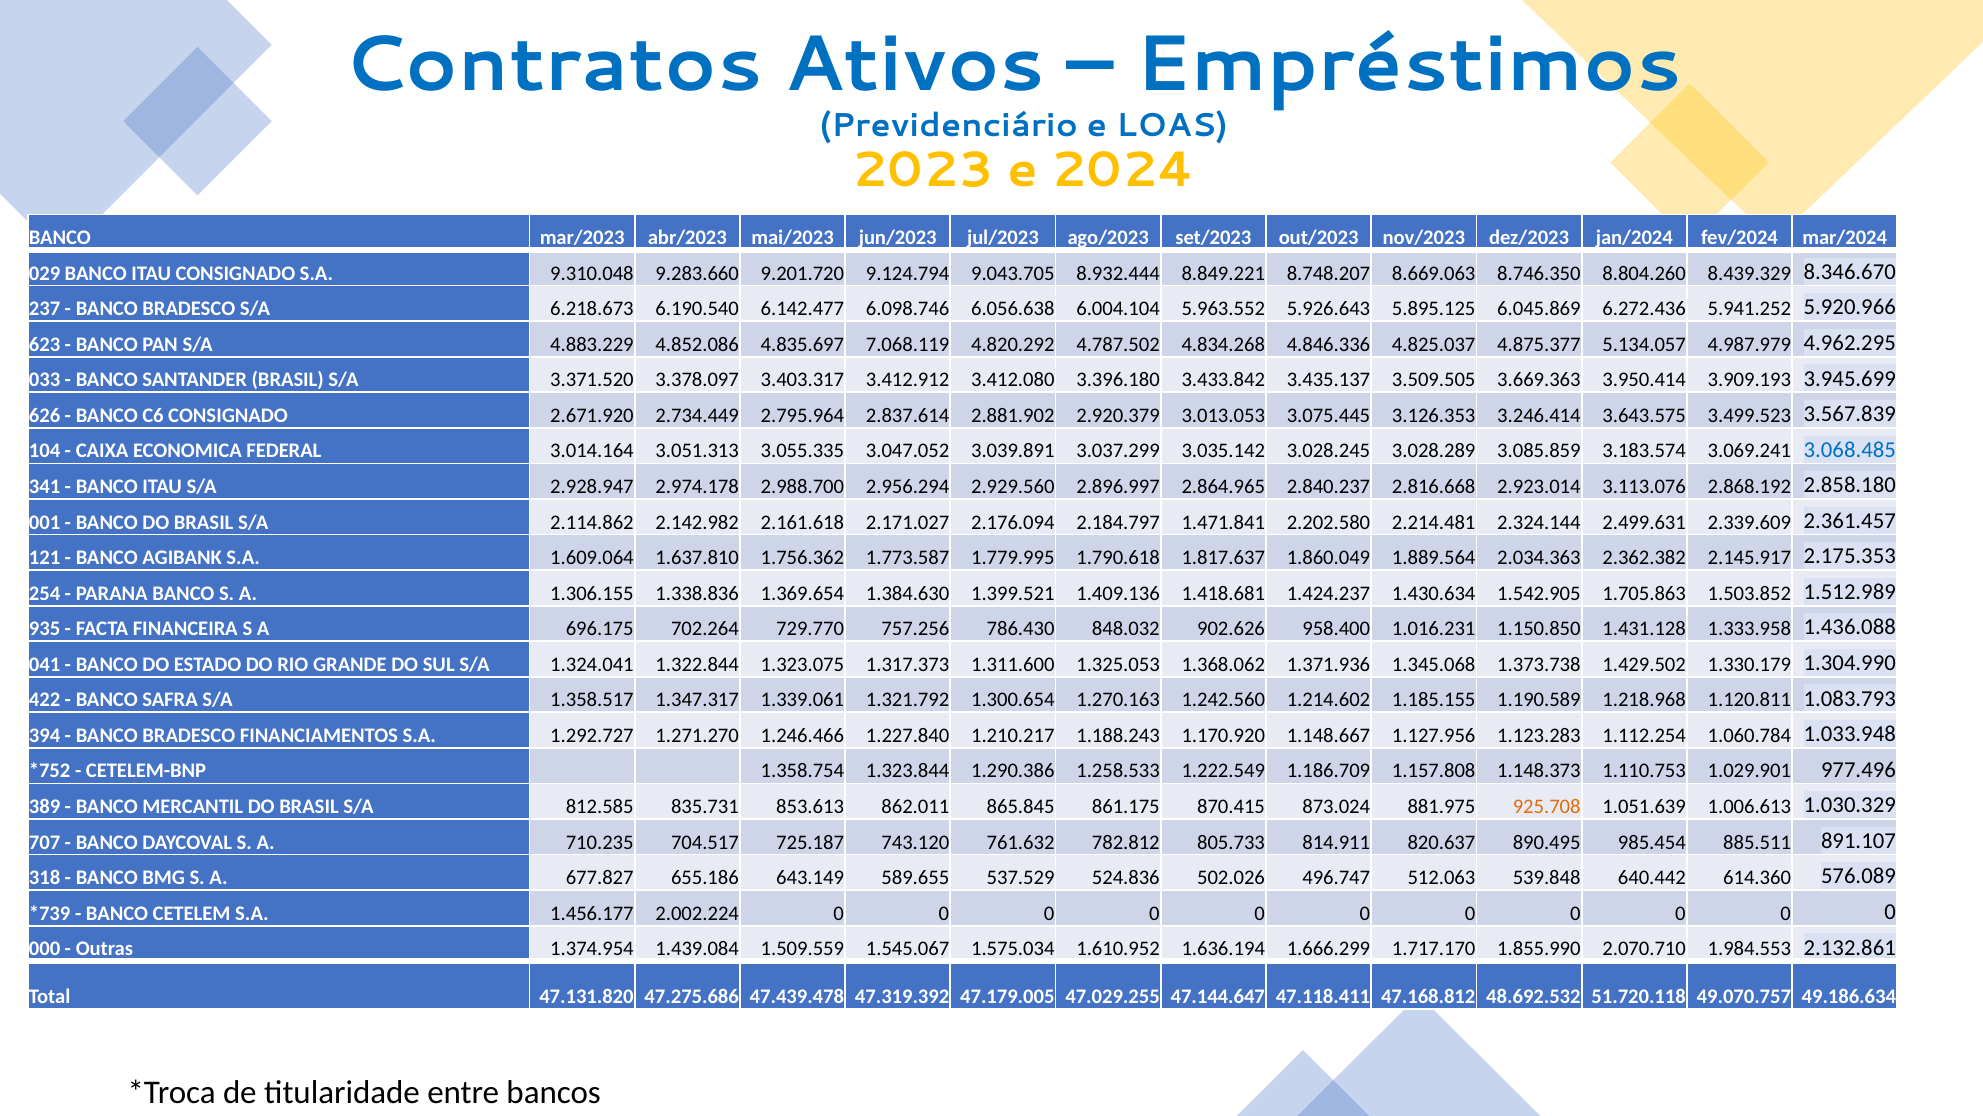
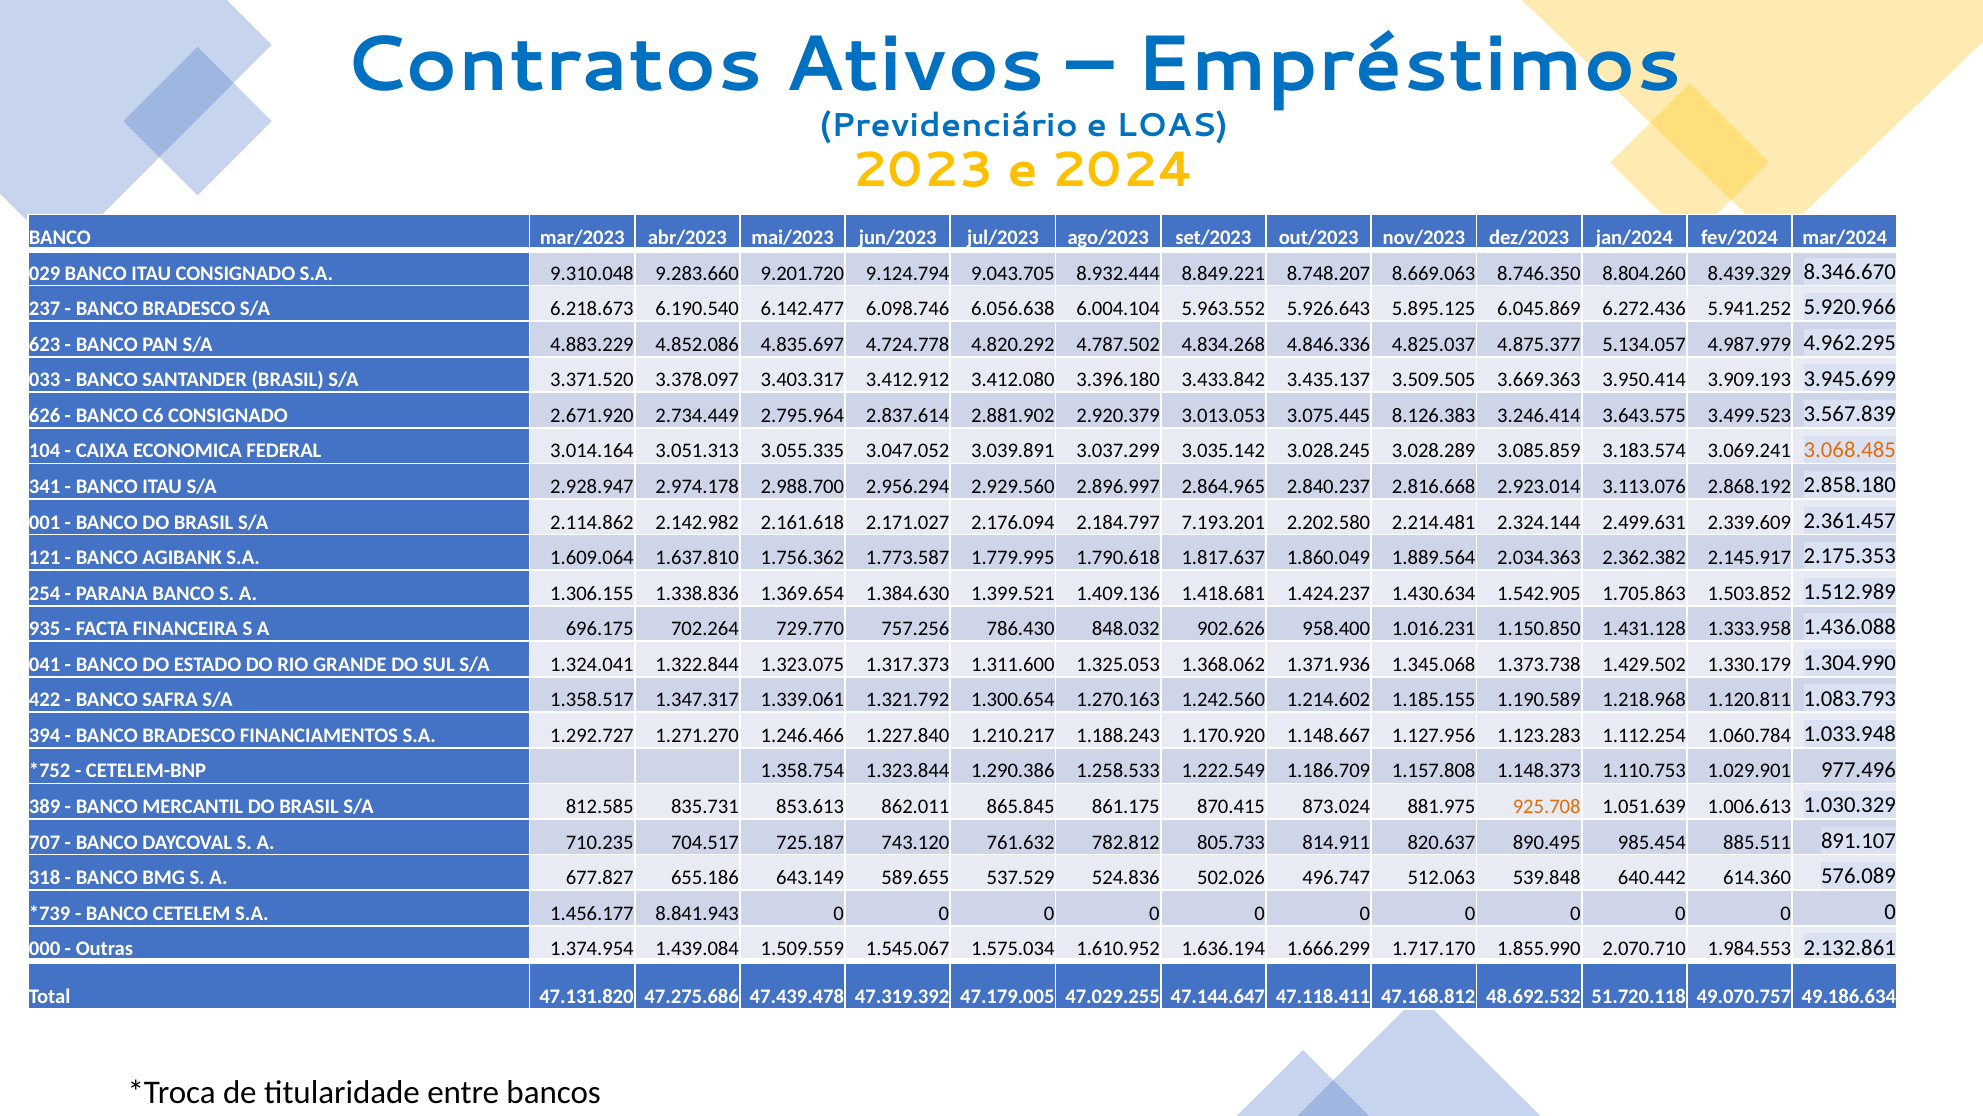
7.068.119: 7.068.119 -> 4.724.778 (908, 344)
3.126.353: 3.126.353 -> 8.126.383 (1434, 415)
3.068.485 colour: blue -> orange (1850, 449)
1.471.841: 1.471.841 -> 7.193.201 (1223, 522)
2.002.224: 2.002.224 -> 8.841.943 (697, 913)
